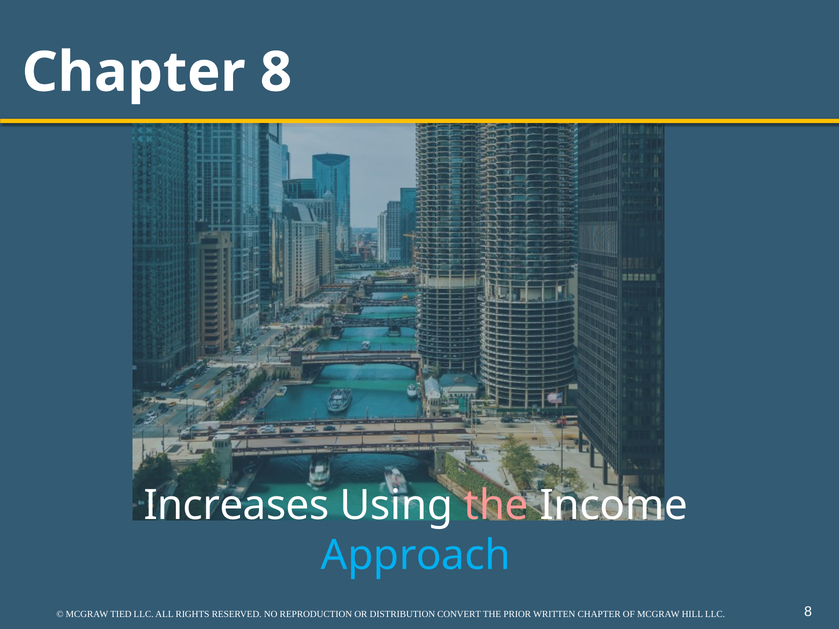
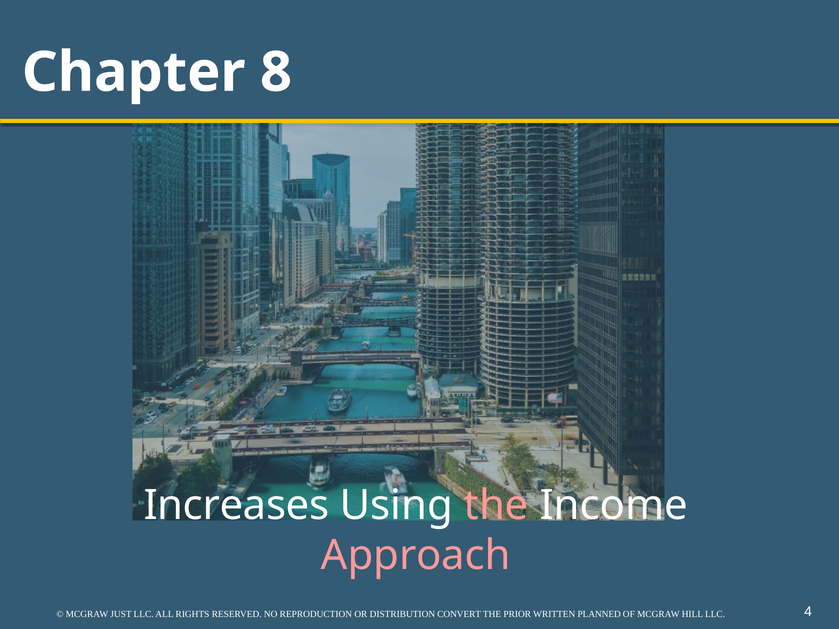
Approach colour: light blue -> pink (416, 556)
TIED: TIED -> JUST (121, 615)
WRITTEN CHAPTER: CHAPTER -> PLANNED (599, 615)
LLC 8: 8 -> 4 (808, 612)
